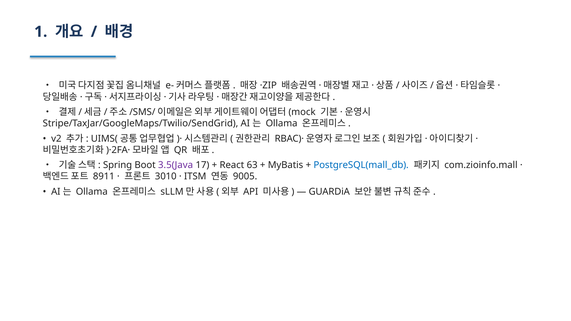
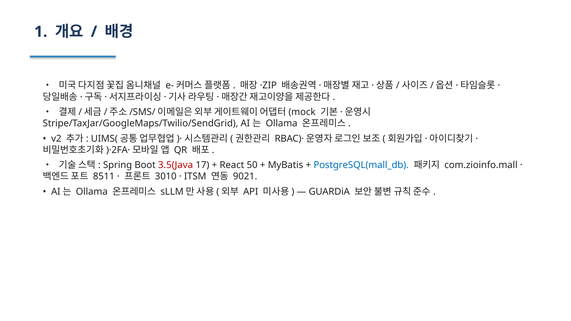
3.5(Java colour: purple -> red (176, 165)
63: 63 -> 50 (252, 165)
8911: 8911 -> 8511 (104, 177)
9005: 9005 -> 9021 (245, 177)
